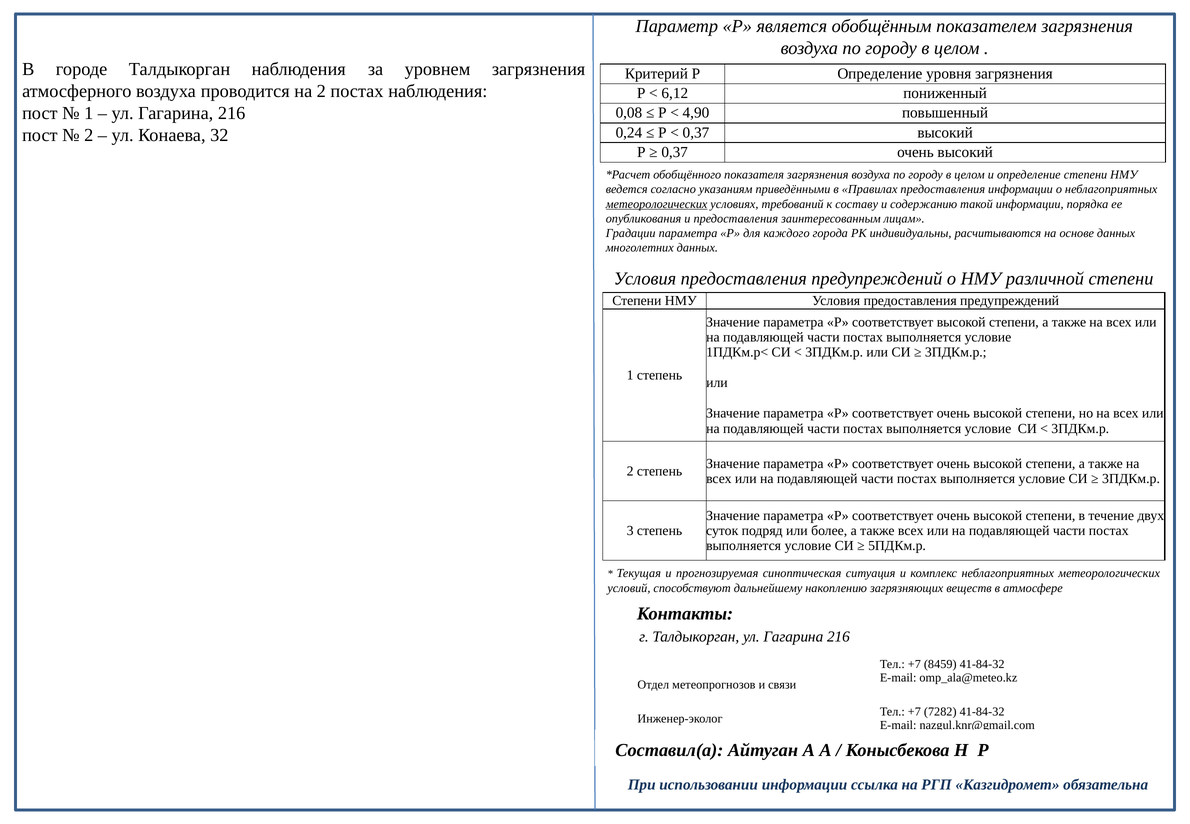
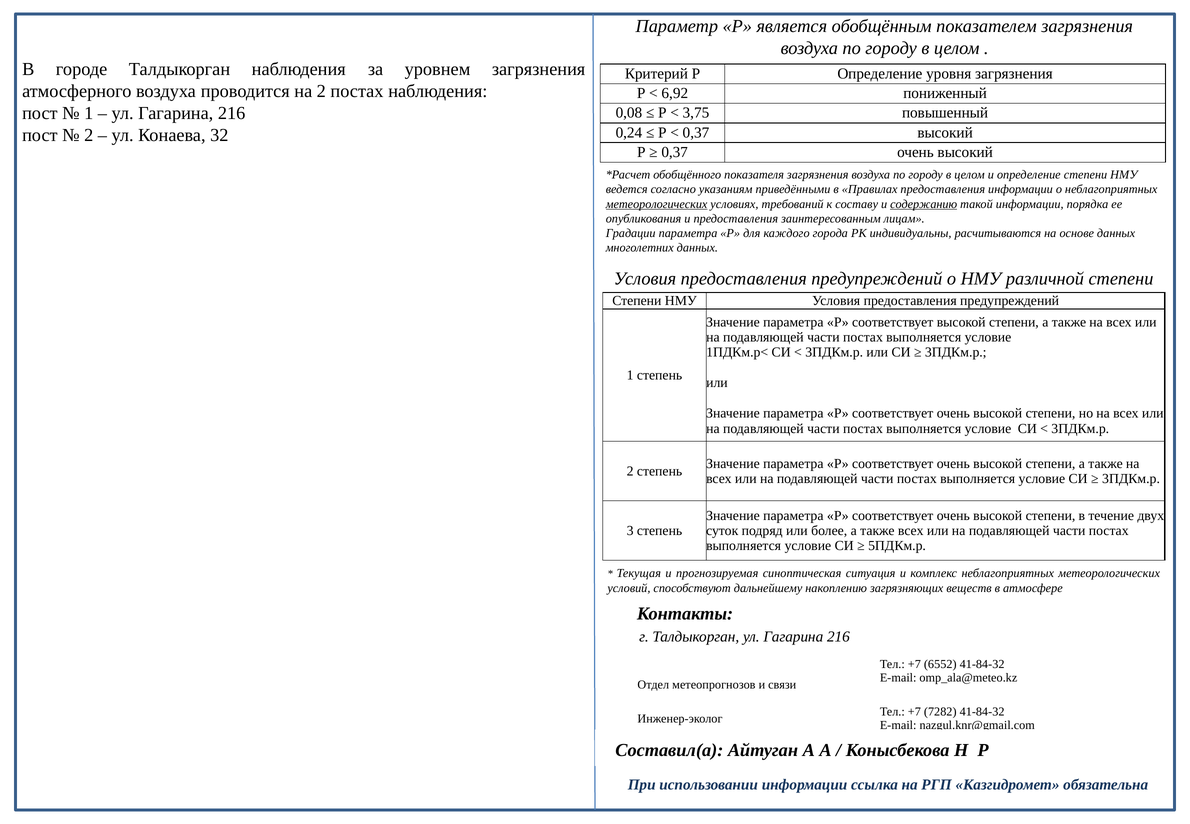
6,12: 6,12 -> 6,92 (675, 93)
4,90: 4,90 -> 3,75 (696, 113)
содержанию underline: none -> present (924, 204)
8459: 8459 -> 6552 (940, 664)
